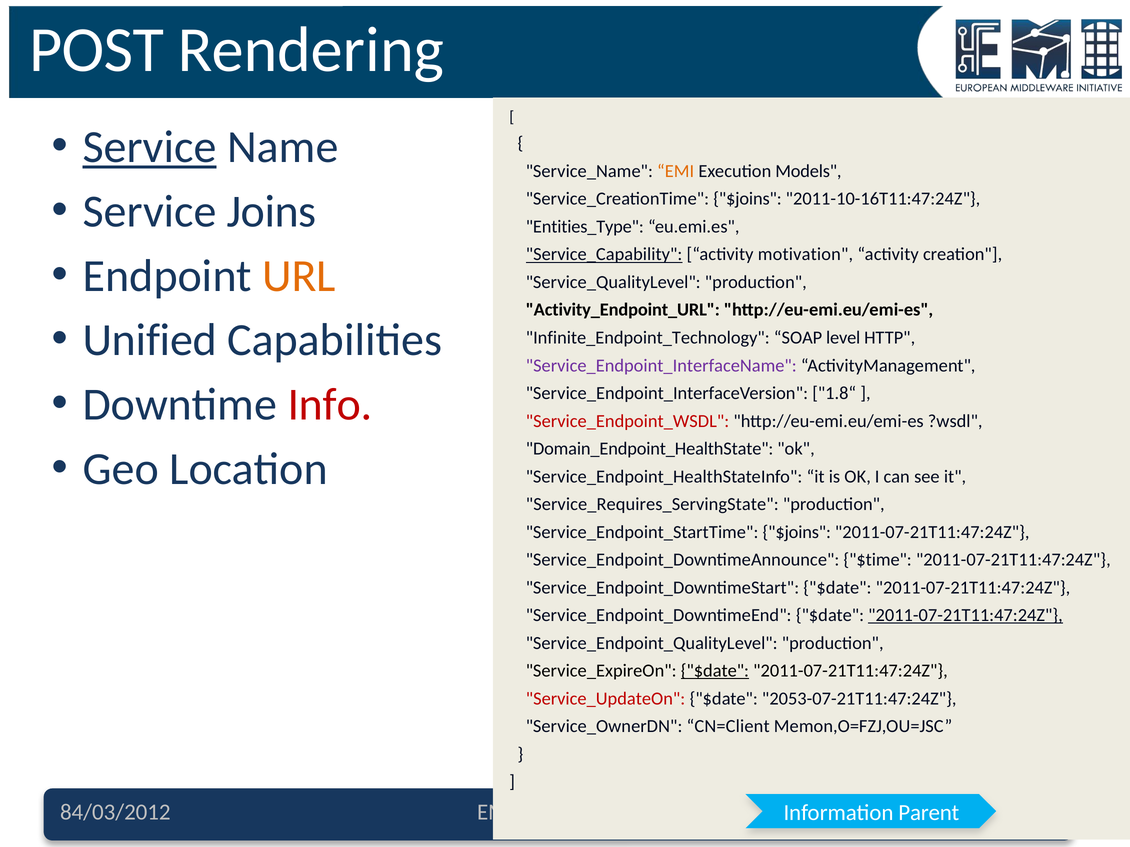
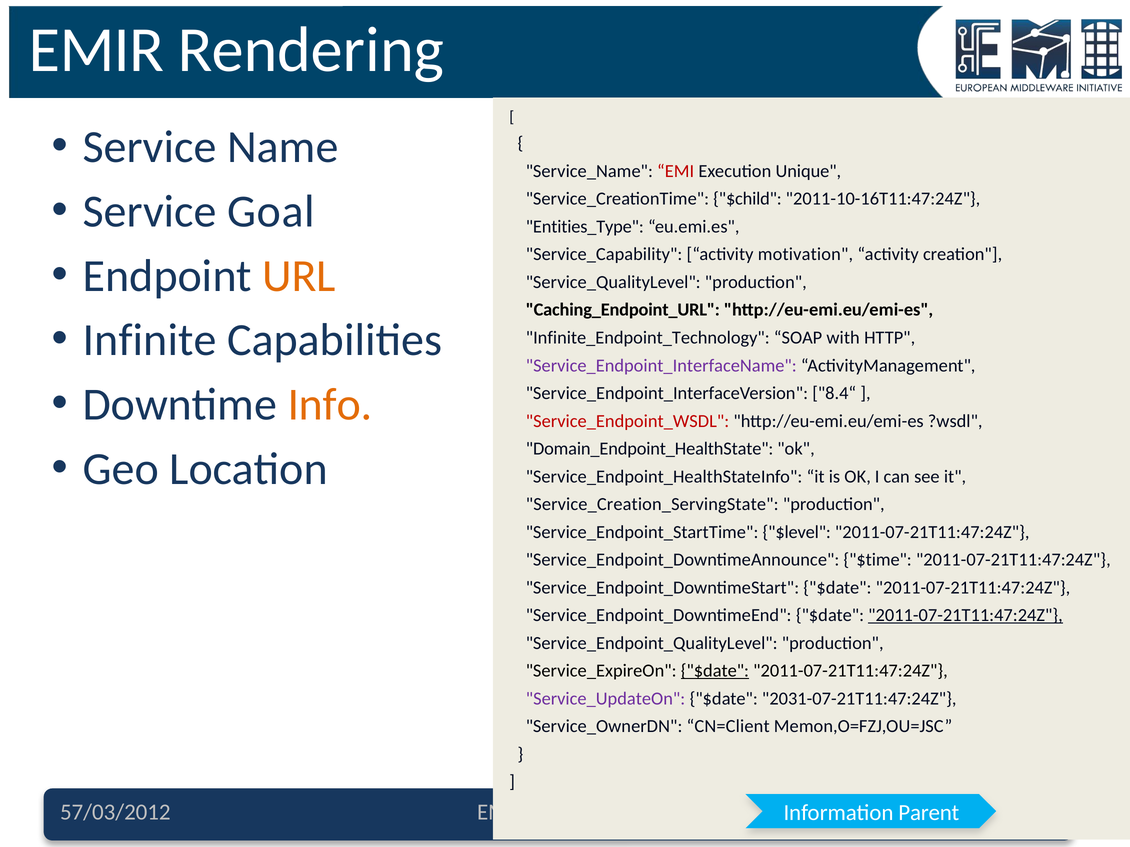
POST: POST -> EMIR (97, 50)
Service underline: present -> none (150, 147)
EMI colour: orange -> red (676, 171)
Models: Models -> Unique (808, 171)
Joins: Joins -> Goal (271, 212)
Service_CreationTime $joins: $joins -> $child (747, 199)
Service_Capability underline: present -> none (604, 254)
Activity_Endpoint_URL: Activity_Endpoint_URL -> Caching_Endpoint_URL (623, 310)
Unified: Unified -> Infinite (150, 340)
level: level -> with (843, 338)
Info colour: red -> orange (330, 405)
1.8“: 1.8“ -> 8.4“ (834, 393)
Service_Requires_ServingState: Service_Requires_ServingState -> Service_Creation_ServingState (652, 504)
Service_Endpoint_StartTime $joins: $joins -> $level (797, 532)
Service_UpdateOn colour: red -> purple (605, 699)
2053-07-21T11:47:24Z: 2053-07-21T11:47:24Z -> 2031-07-21T11:47:24Z (859, 699)
84/03/2012: 84/03/2012 -> 57/03/2012 (115, 812)
